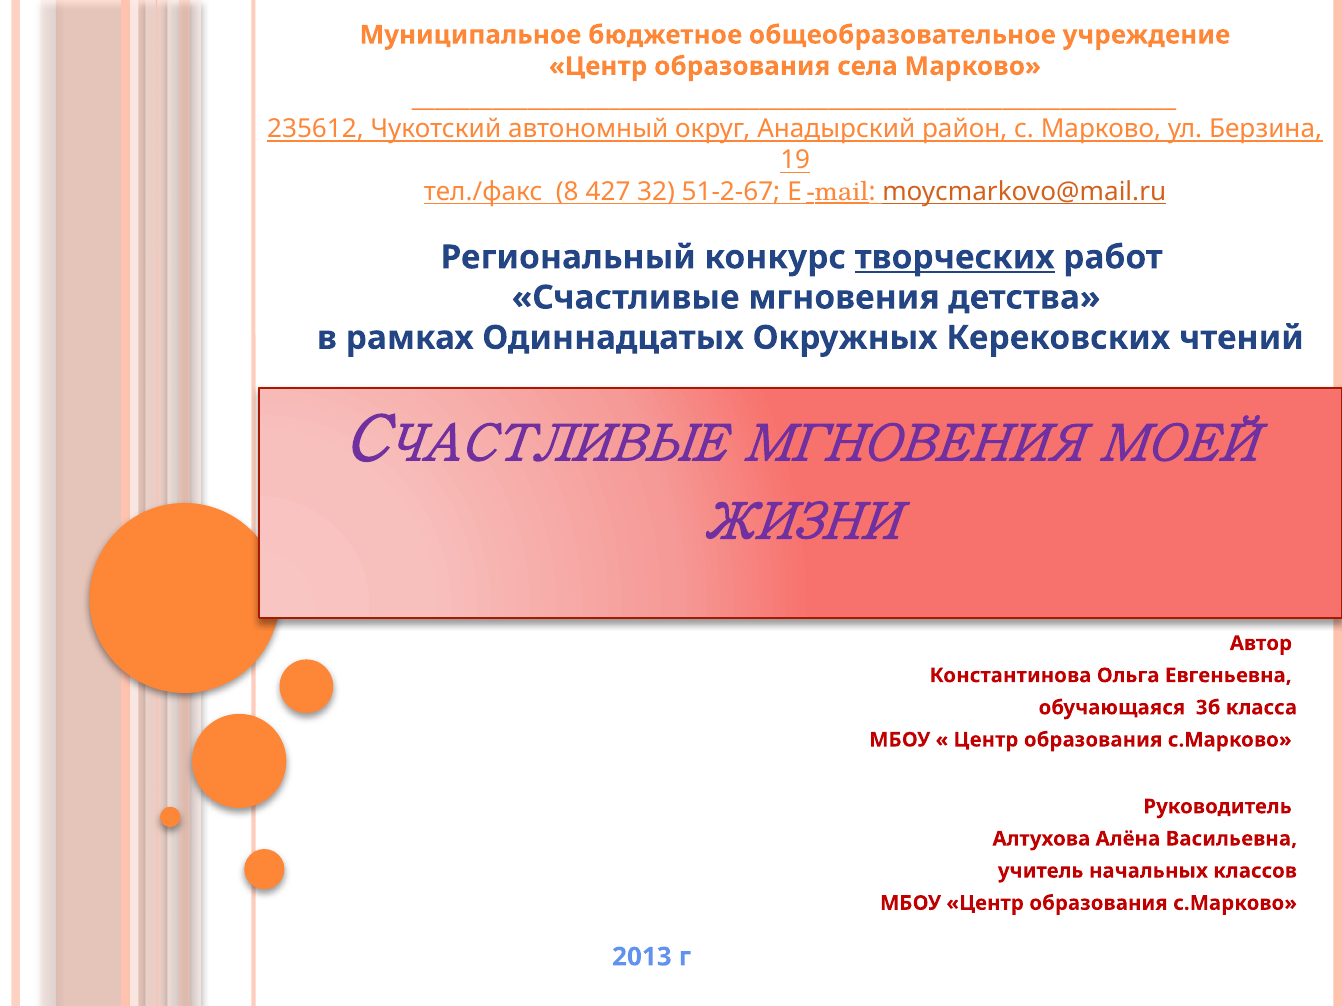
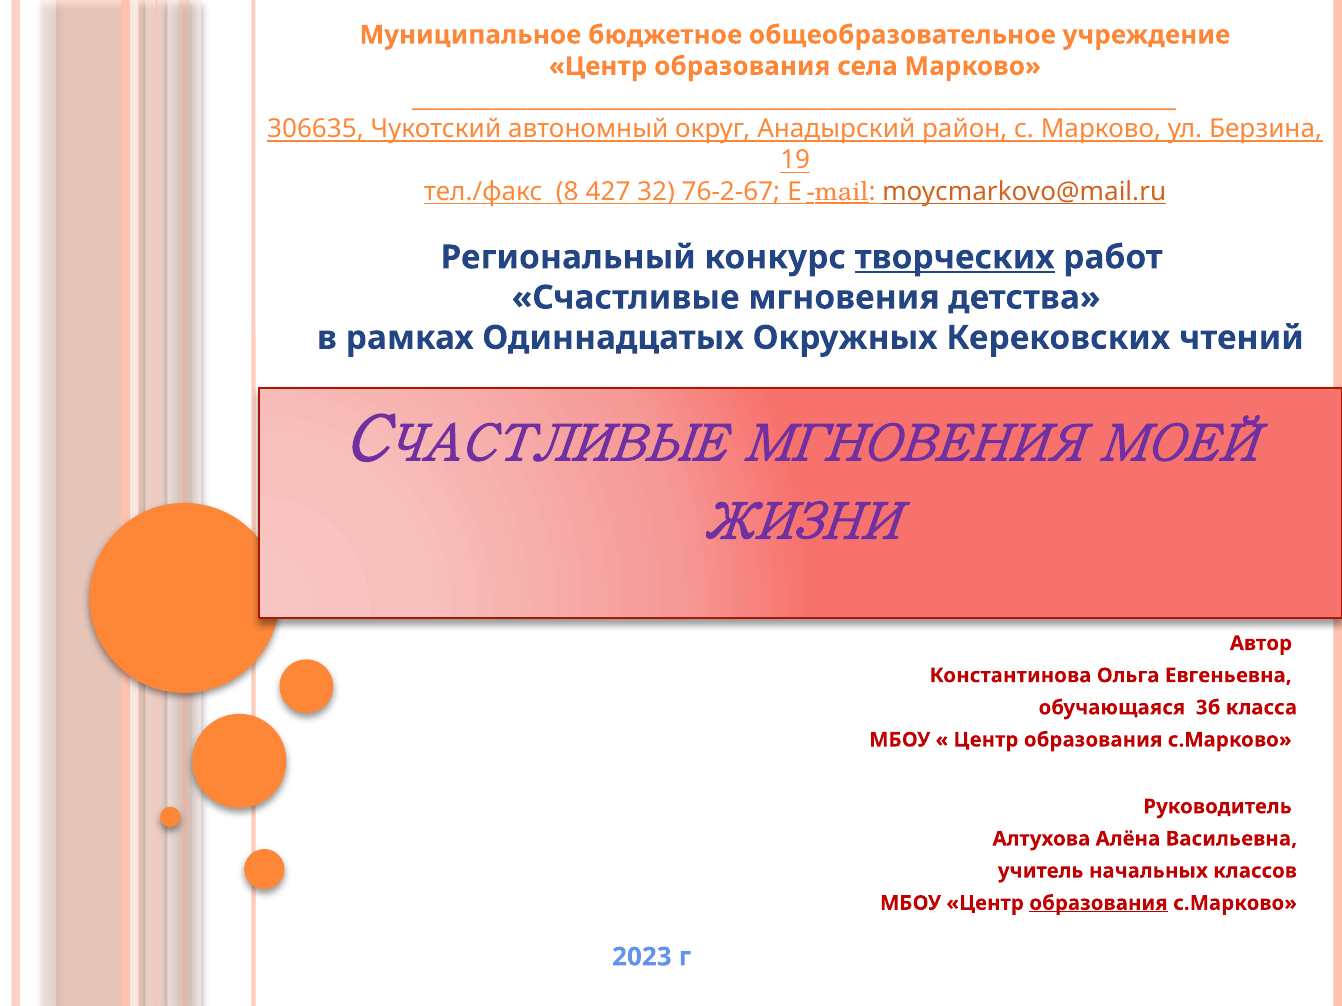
235612: 235612 -> 306635 (315, 129)
51-2-67: 51-2-67 -> 76-2-67 (731, 192)
образования underline: none -> present (1099, 904)
2013: 2013 -> 2023 (642, 957)
